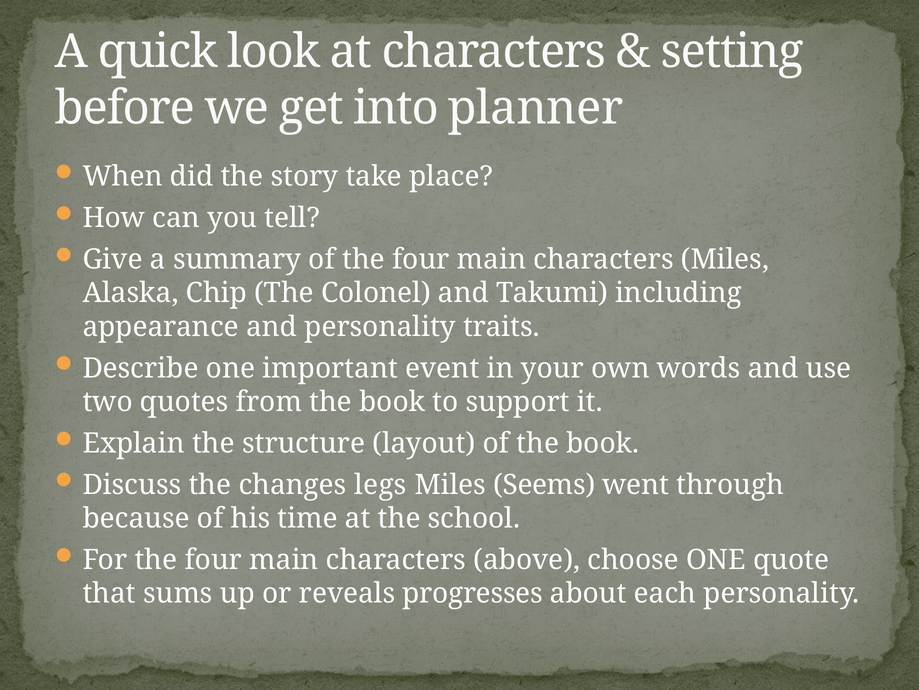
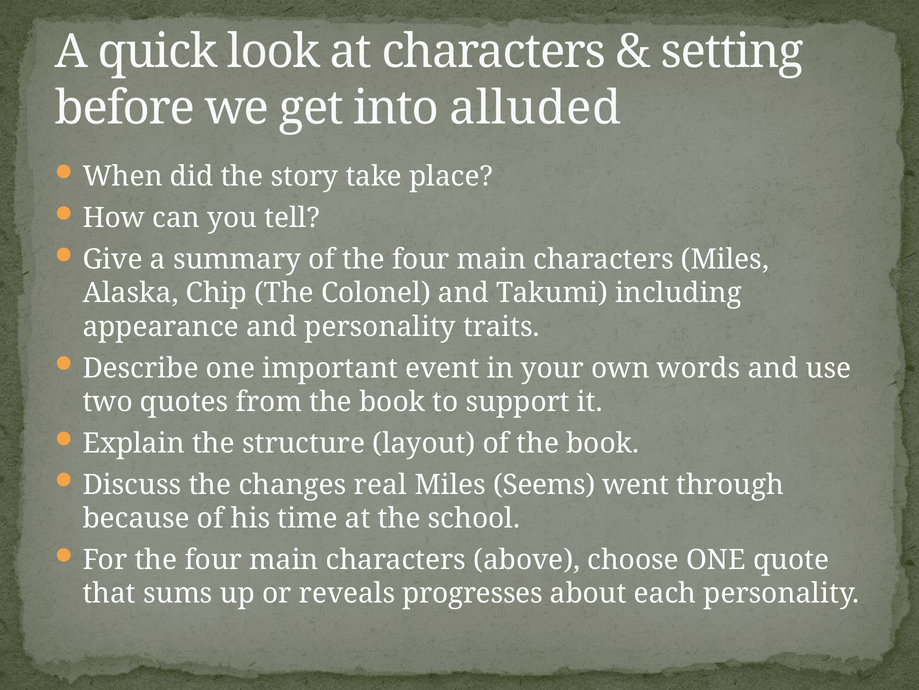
planner: planner -> alluded (535, 108)
legs: legs -> real (380, 484)
